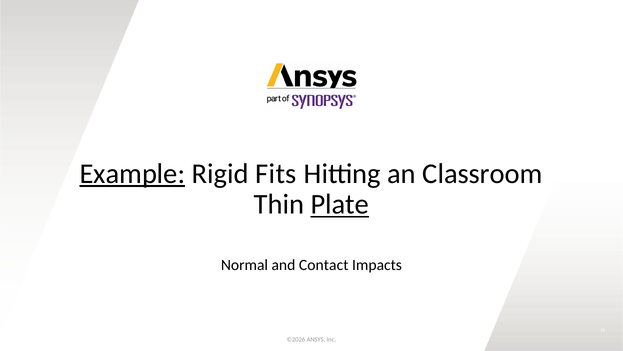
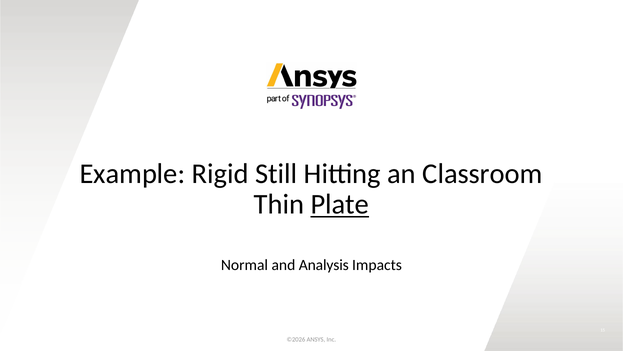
Example underline: present -> none (132, 173)
Fits: Fits -> Still (276, 173)
Contact: Contact -> Analysis (324, 265)
